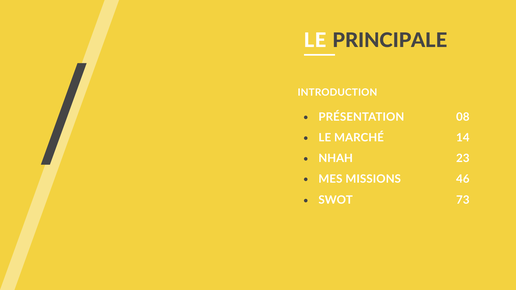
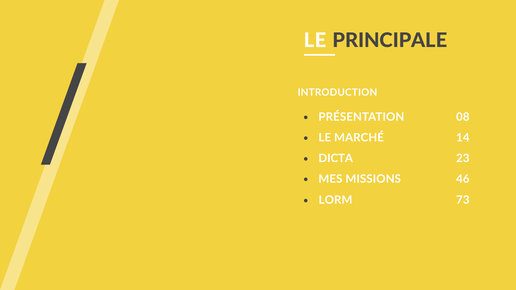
NHAH: NHAH -> DICTA (336, 159)
SWOT: SWOT -> LORM (336, 200)
